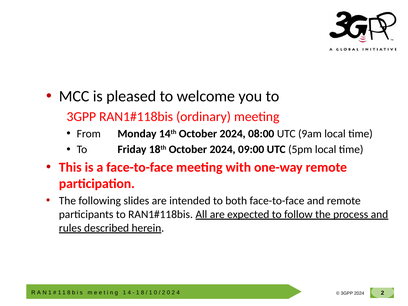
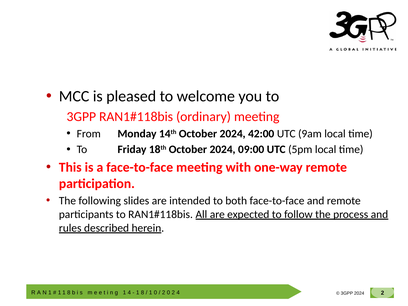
08:00: 08:00 -> 42:00 (261, 134)
